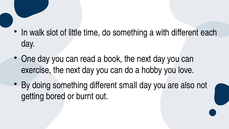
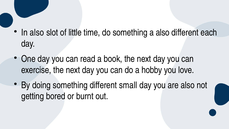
In walk: walk -> also (37, 33)
a with: with -> also (163, 33)
